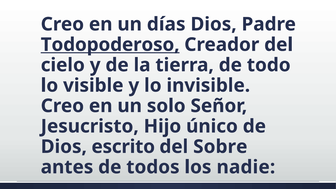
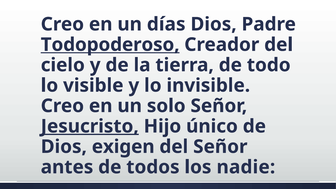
Jesucristo underline: none -> present (90, 126)
escrito: escrito -> exigen (123, 147)
del Sobre: Sobre -> Señor (220, 147)
